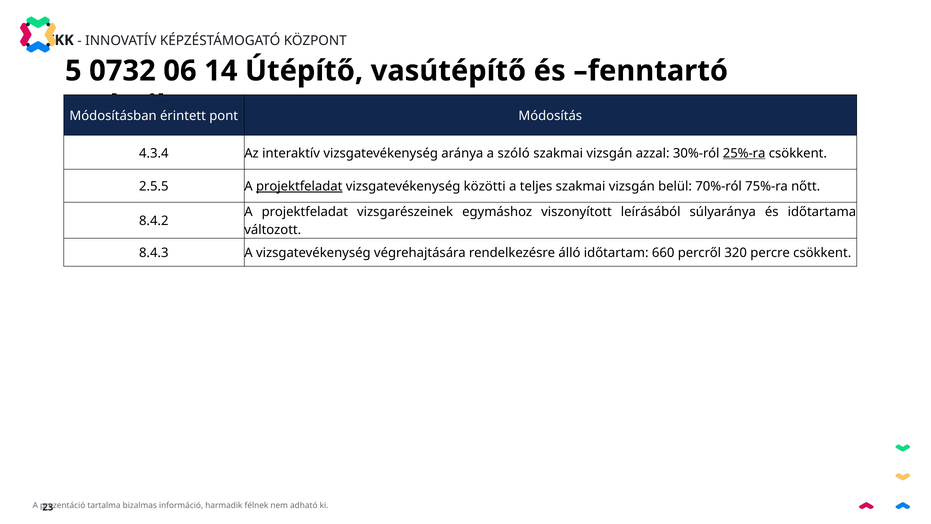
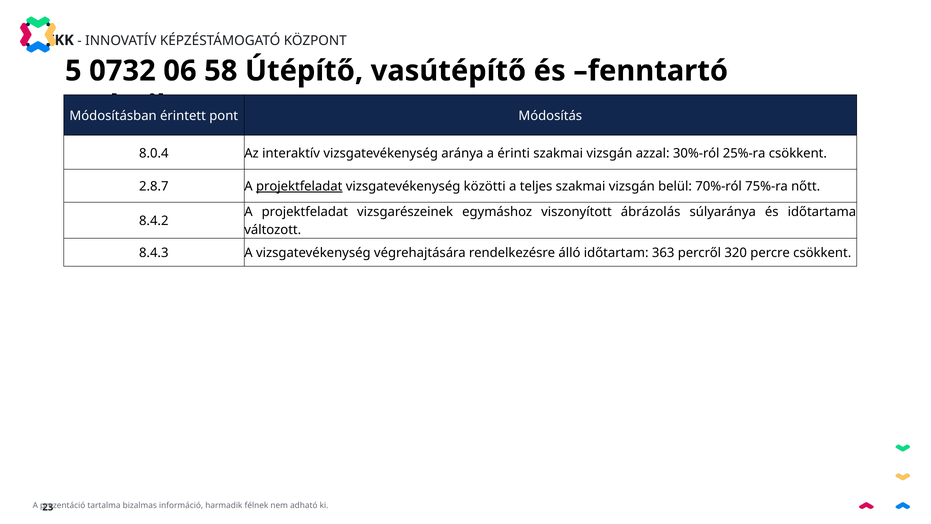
14: 14 -> 58 (221, 71)
4.3.4: 4.3.4 -> 8.0.4 (154, 153)
szóló: szóló -> érinti (514, 153)
25%-ra underline: present -> none (744, 153)
2.5.5: 2.5.5 -> 2.8.7 (154, 186)
leírásából: leírásából -> ábrázolás (651, 212)
660: 660 -> 363 (663, 253)
